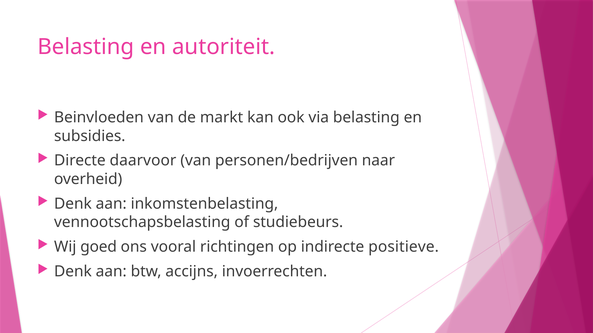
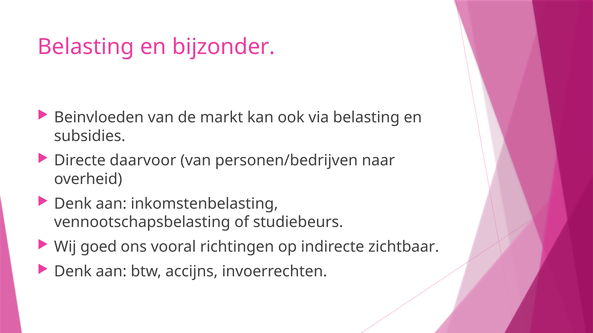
autoriteit: autoriteit -> bijzonder (224, 47)
positieve: positieve -> zichtbaar (404, 247)
